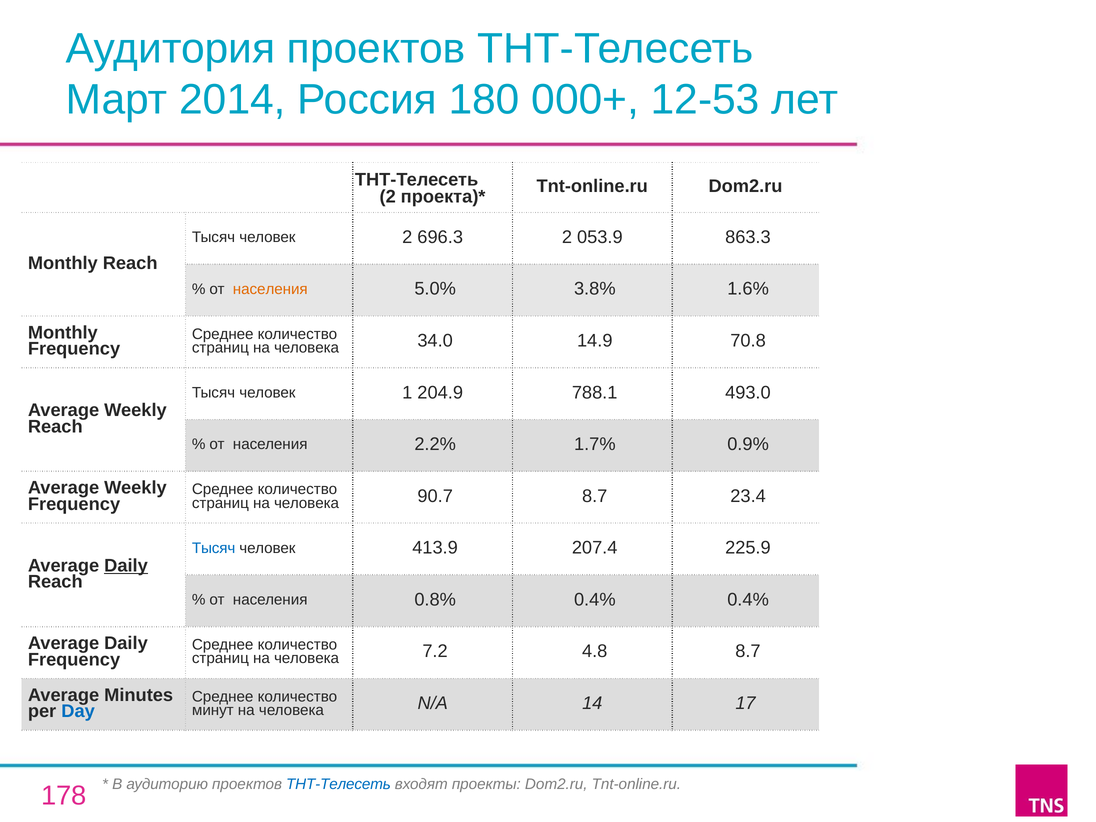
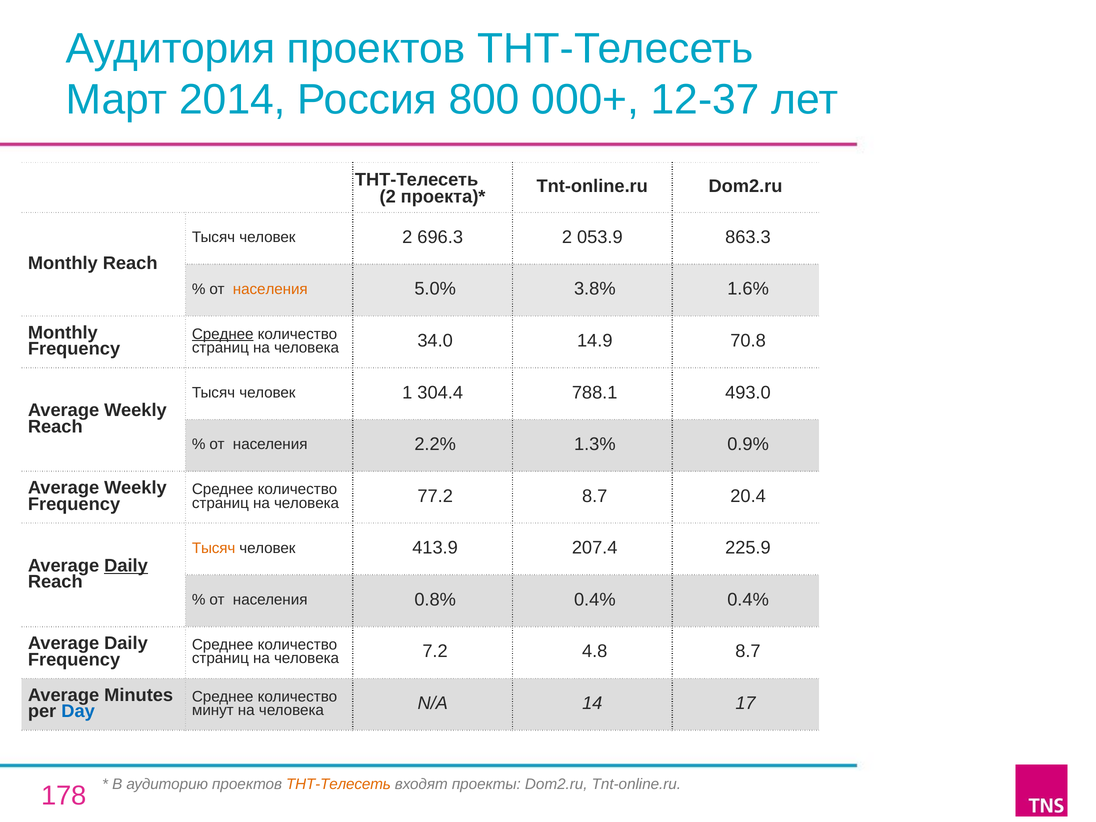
180: 180 -> 800 (484, 100)
12-53: 12-53 -> 12-37 (705, 100)
Среднее underline: none -> present (223, 334)
204.9: 204.9 -> 304.4 (440, 393)
1.7%: 1.7% -> 1.3% (595, 444)
90.7: 90.7 -> 77.2 (435, 496)
23.4: 23.4 -> 20.4 (748, 496)
Тысяч colour: blue -> orange (214, 548)
ТНТ-Телесеть colour: blue -> orange (338, 784)
